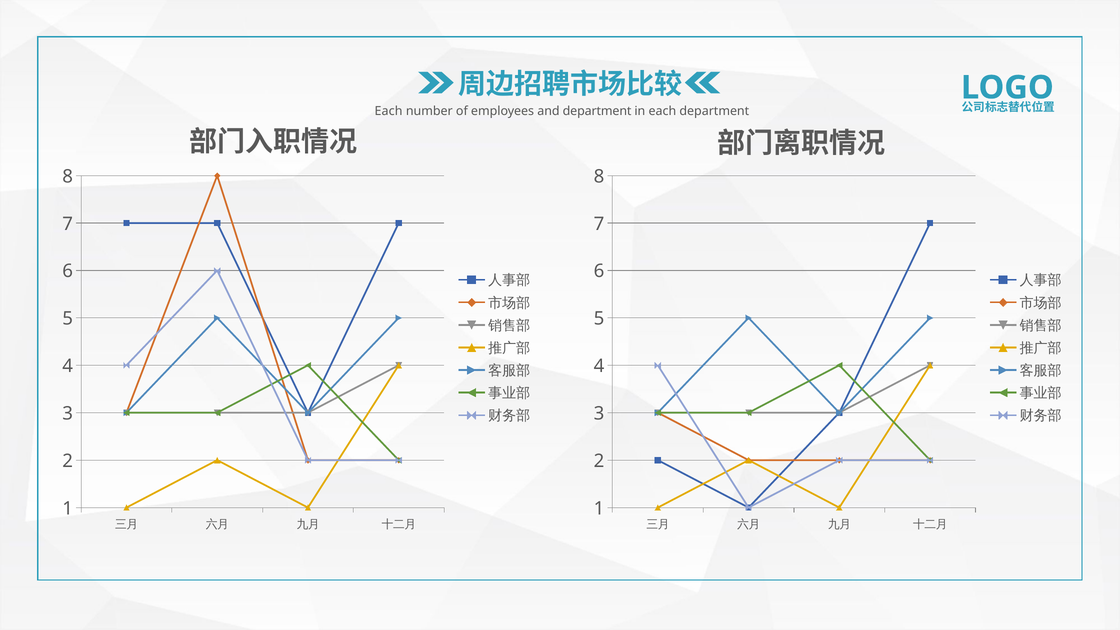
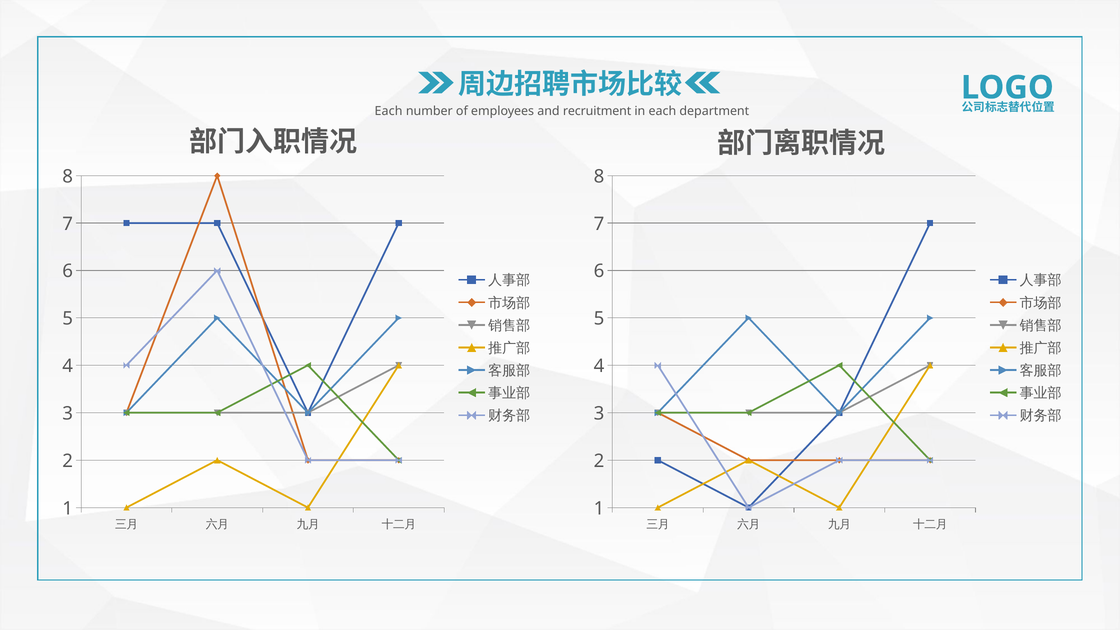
and department: department -> recruitment (597, 111)
